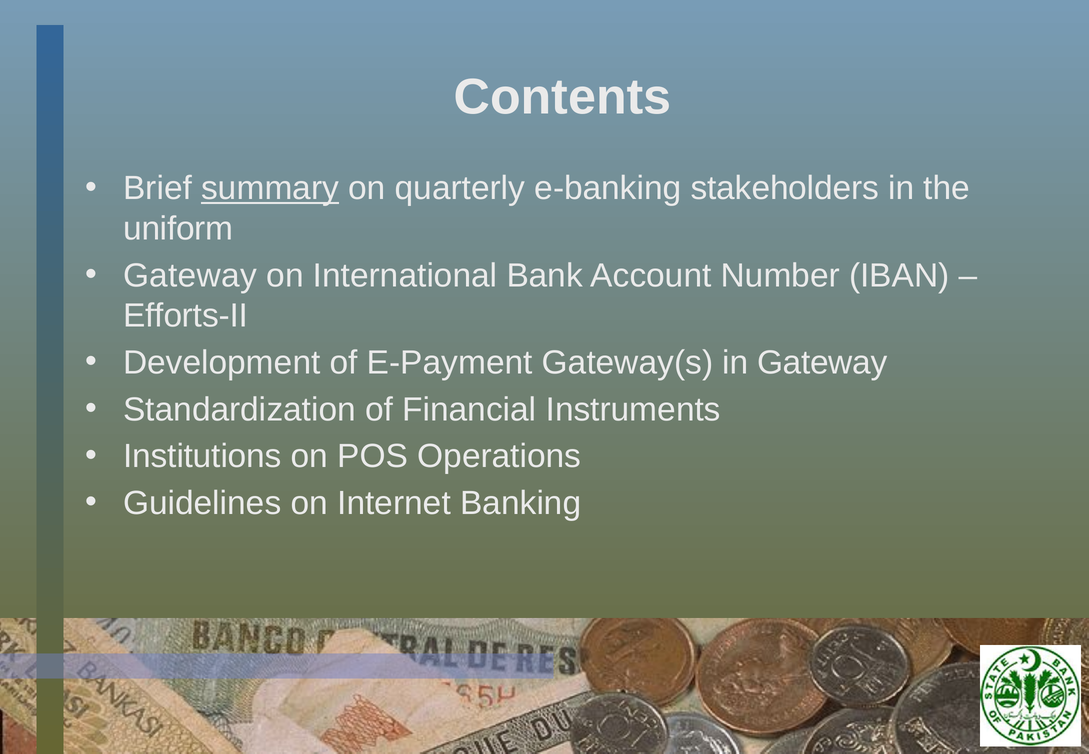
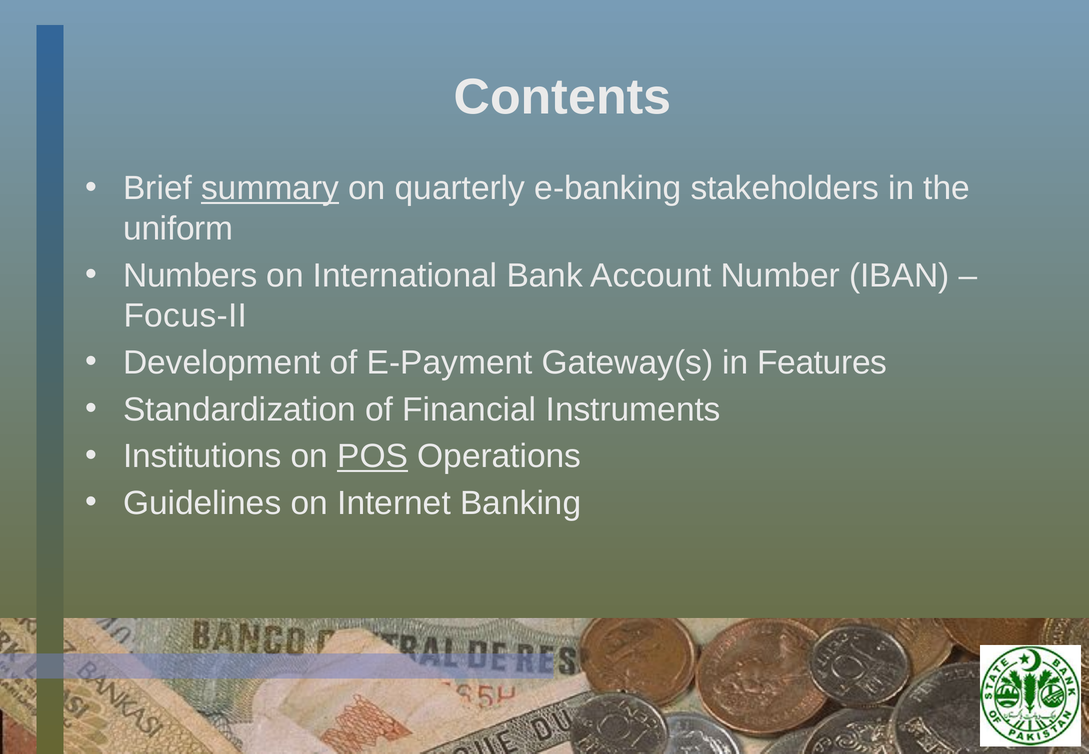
Gateway: Gateway -> Numbers (190, 275)
Efforts-II: Efforts-II -> Focus-II (185, 316)
in Gateway: Gateway -> Features (822, 363)
POS underline: none -> present (373, 456)
